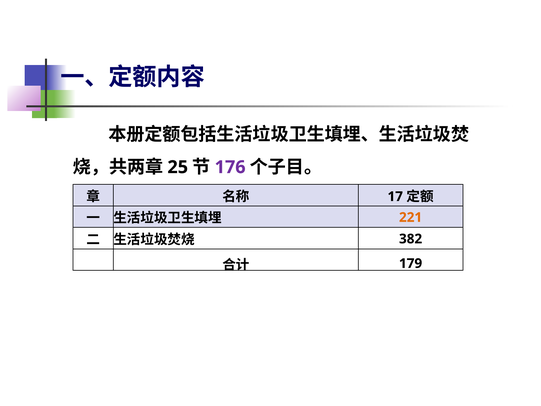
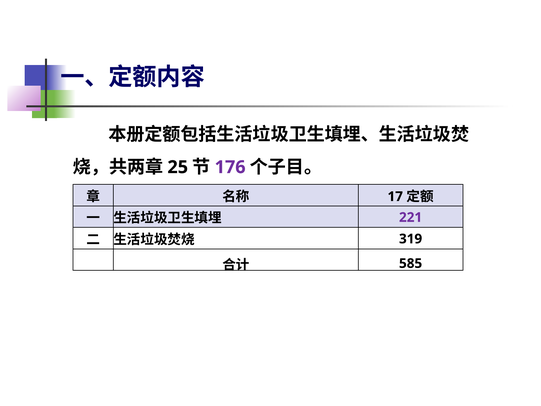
221 colour: orange -> purple (411, 217)
382: 382 -> 319 (411, 239)
179: 179 -> 585 (411, 263)
